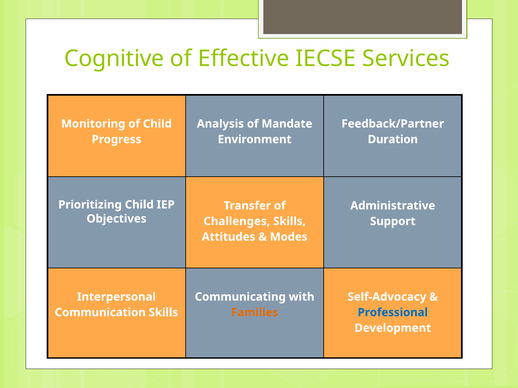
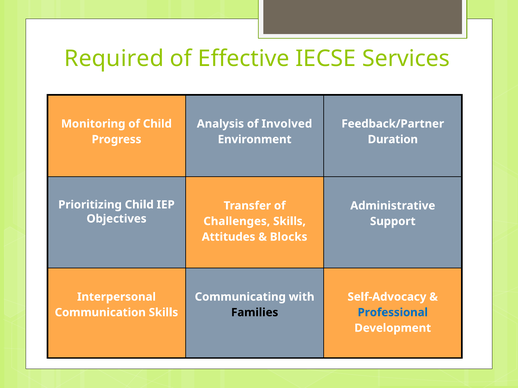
Cognitive: Cognitive -> Required (114, 59)
Mandate: Mandate -> Involved (287, 124)
Modes: Modes -> Blocks (289, 237)
Families colour: orange -> black (255, 313)
